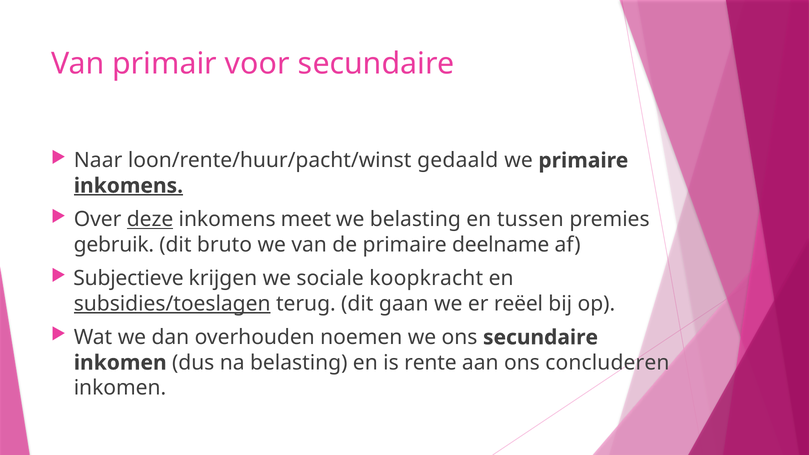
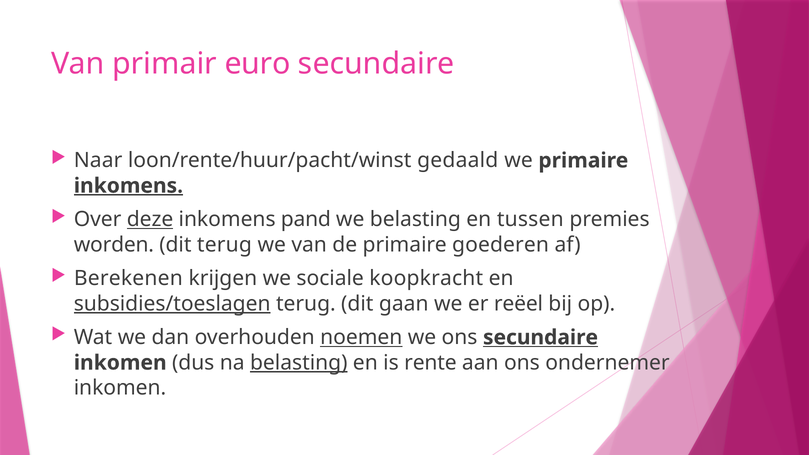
voor: voor -> euro (258, 64)
meet: meet -> pand (306, 220)
gebruik: gebruik -> worden (114, 245)
dit bruto: bruto -> terug (224, 245)
deelname: deelname -> goederen (501, 245)
Subjectieve: Subjectieve -> Berekenen (128, 278)
noemen underline: none -> present (361, 337)
secundaire underline: none -> present (541, 337)
belasting underline: none -> present (299, 363)
concluderen: concluderen -> ondernemer (607, 363)
